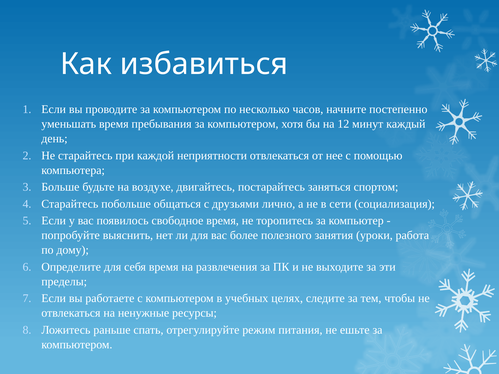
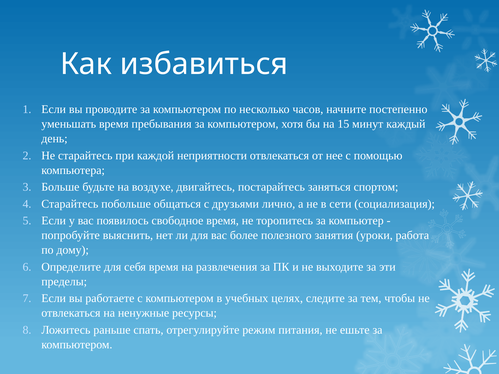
12: 12 -> 15 (343, 124)
